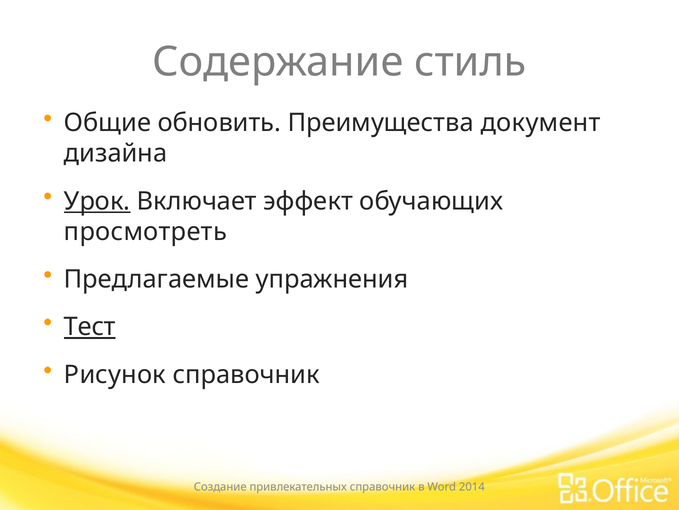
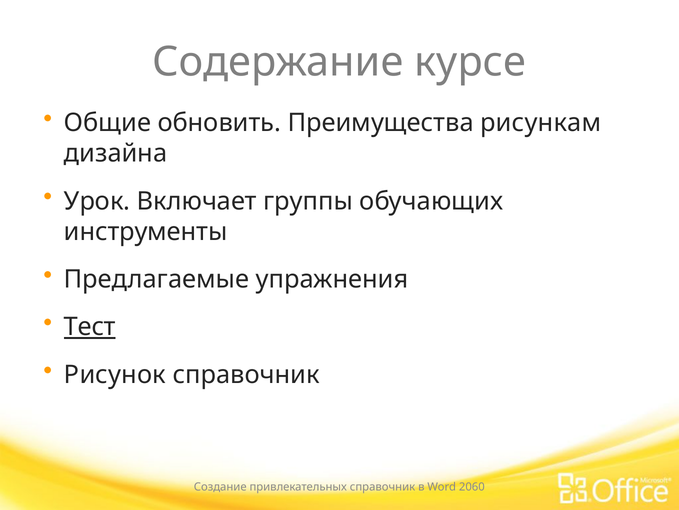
стиль: стиль -> курсе (470, 62)
документ: документ -> рисункам (541, 123)
Урок underline: present -> none (97, 201)
эффект: эффект -> группы (308, 201)
просмотреть: просмотреть -> инструменты (146, 231)
2014: 2014 -> 2060 (472, 486)
